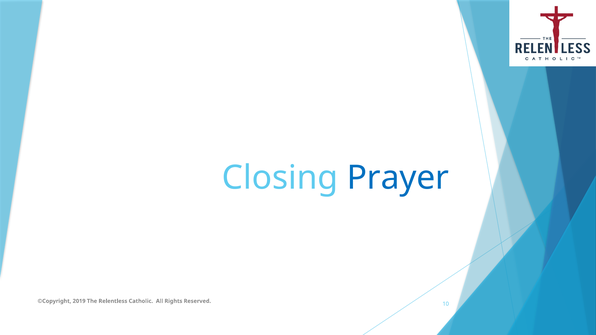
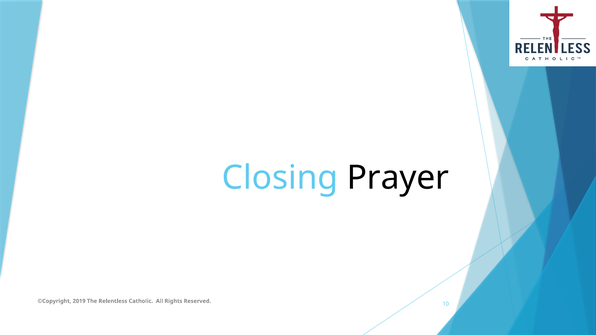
Prayer colour: blue -> black (398, 178)
